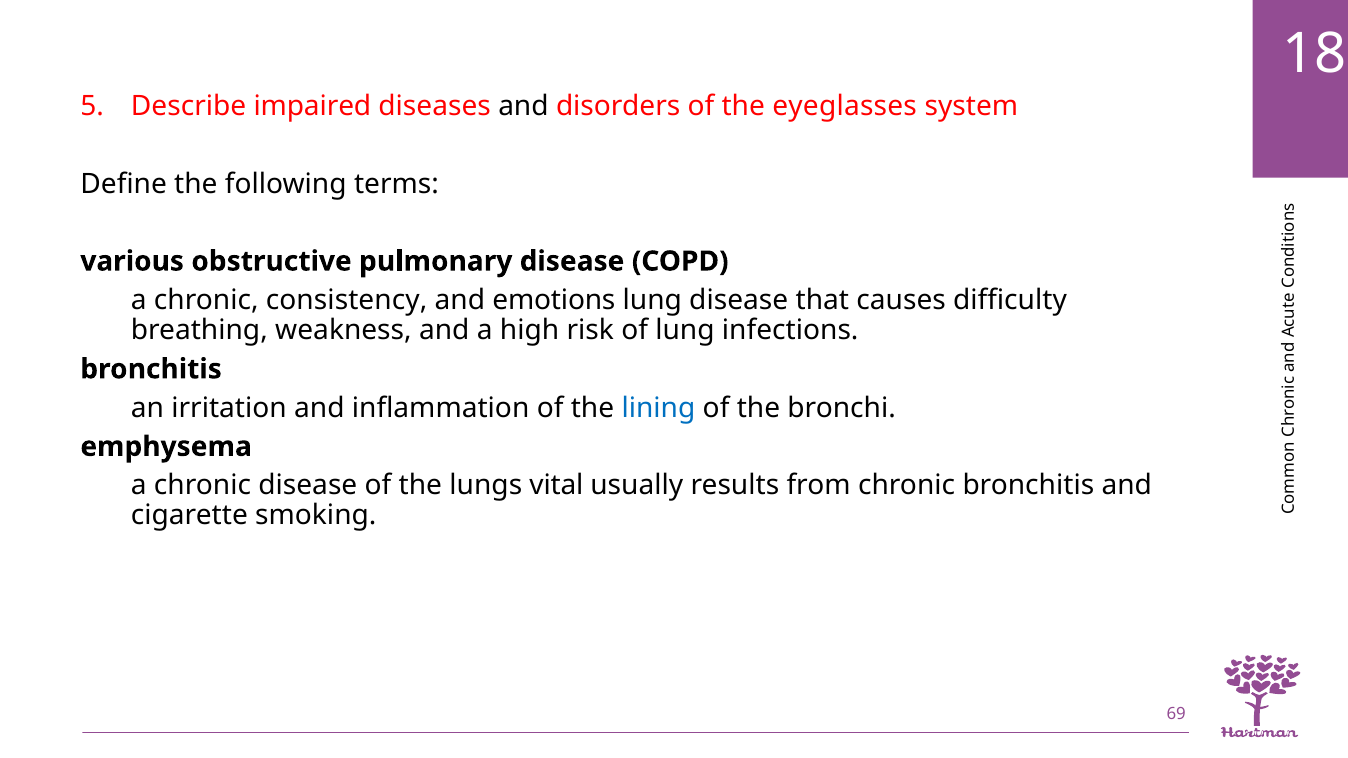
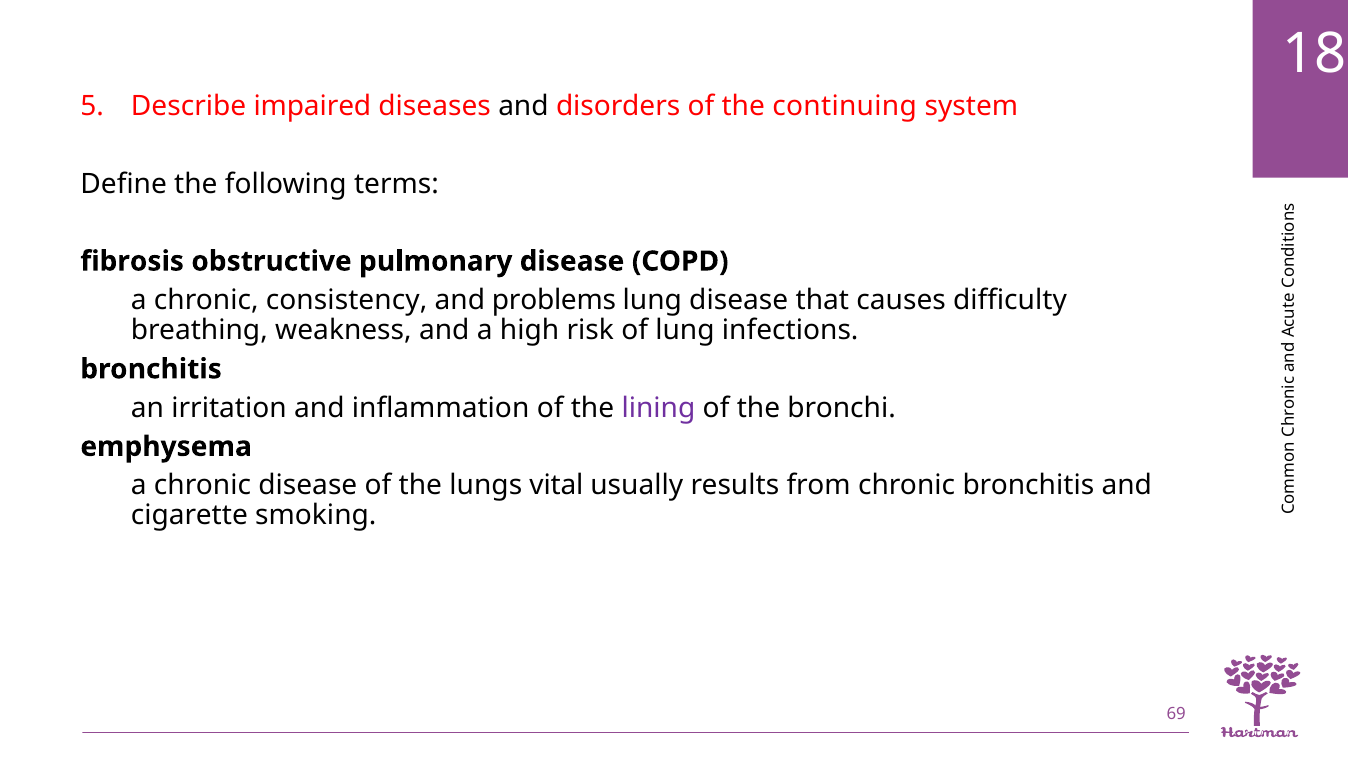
eyeglasses: eyeglasses -> continuing (845, 106)
various: various -> fibrosis (132, 261)
emotions: emotions -> problems (554, 300)
lining colour: blue -> purple (658, 408)
